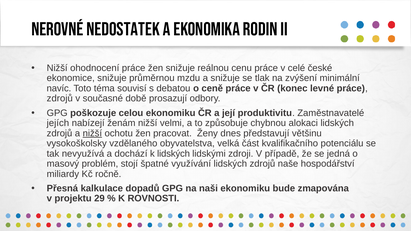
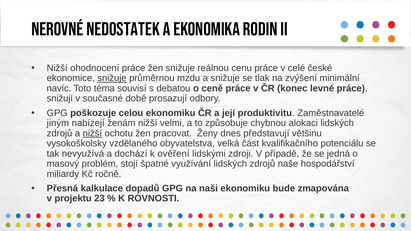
snižuje underline: none -> present (112, 78)
zdrojů: zdrojů -> snižují (60, 99)
jejích: jejích -> jiným (58, 123)
k lidských: lidských -> ověření (173, 154)
29: 29 -> 23 (99, 199)
